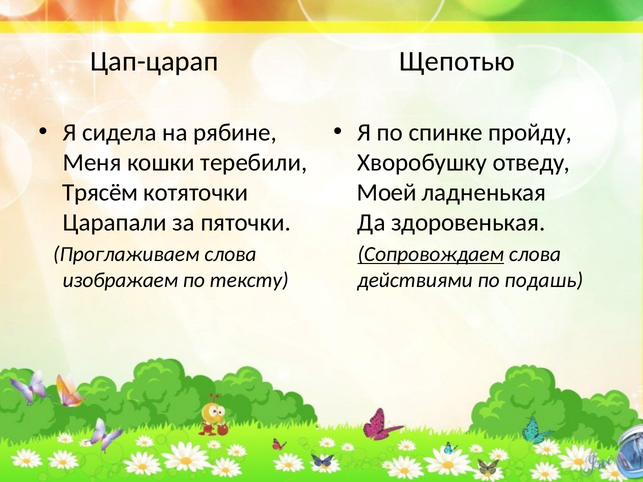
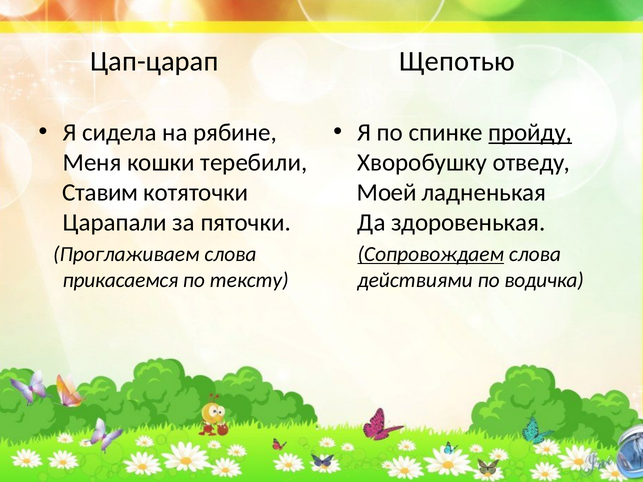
пройду underline: none -> present (530, 132)
Трясём: Трясём -> Ставим (100, 193)
изображаем: изображаем -> прикасаемся (120, 280)
подашь: подашь -> водичка (544, 280)
